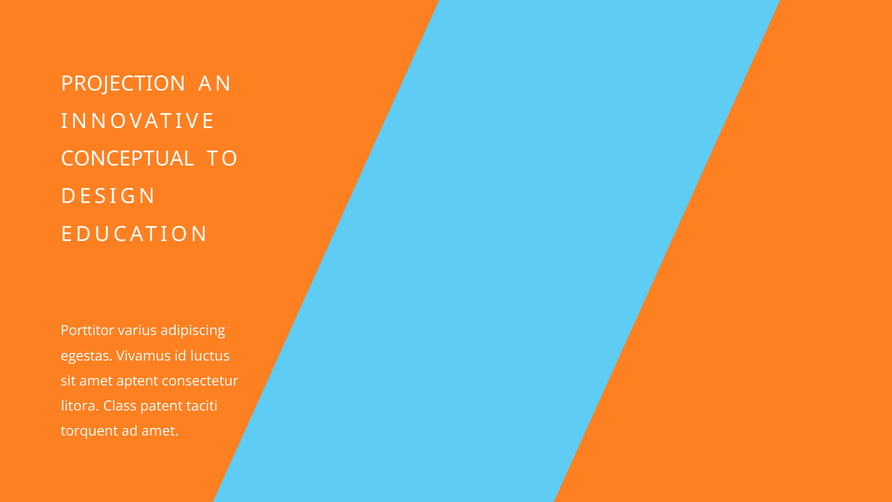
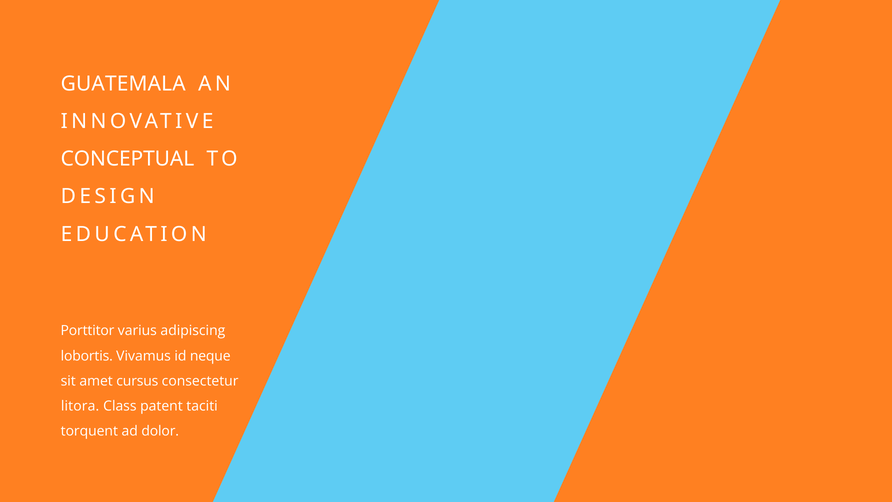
PROJECTION: PROJECTION -> GUATEMALA (123, 84)
egestas: egestas -> lobortis (87, 356)
luctus: luctus -> neque (210, 356)
aptent: aptent -> cursus (137, 381)
ad amet: amet -> dolor (160, 431)
